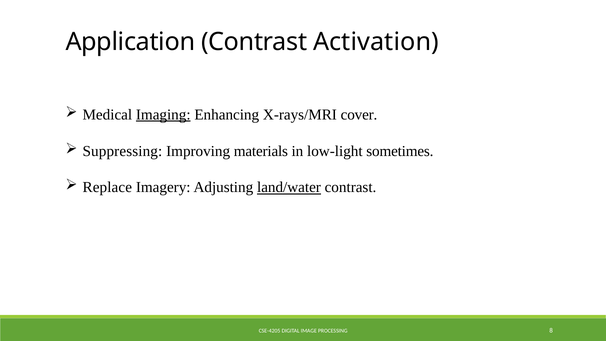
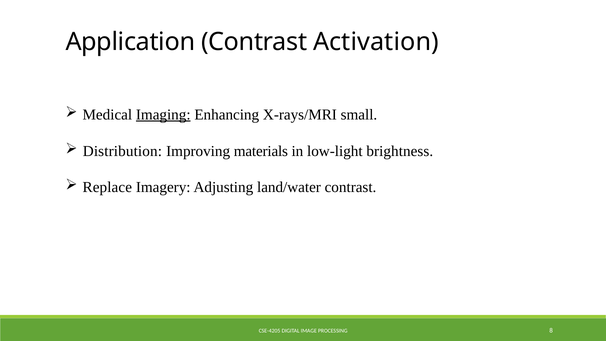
cover: cover -> small (359, 115)
Suppressing: Suppressing -> Distribution (122, 151)
sometimes: sometimes -> brightness (400, 151)
land/water underline: present -> none (289, 187)
